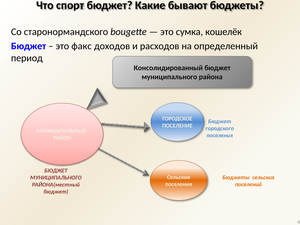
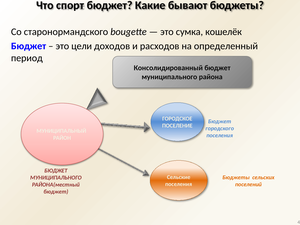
факс: факс -> цели (82, 46)
